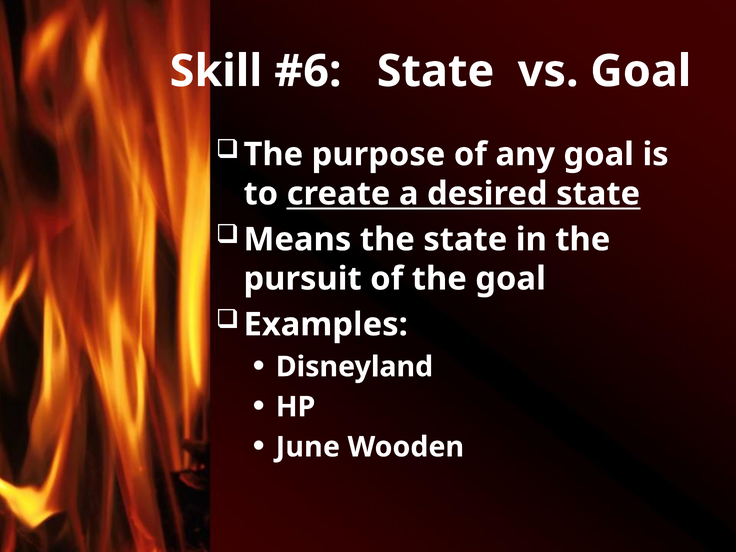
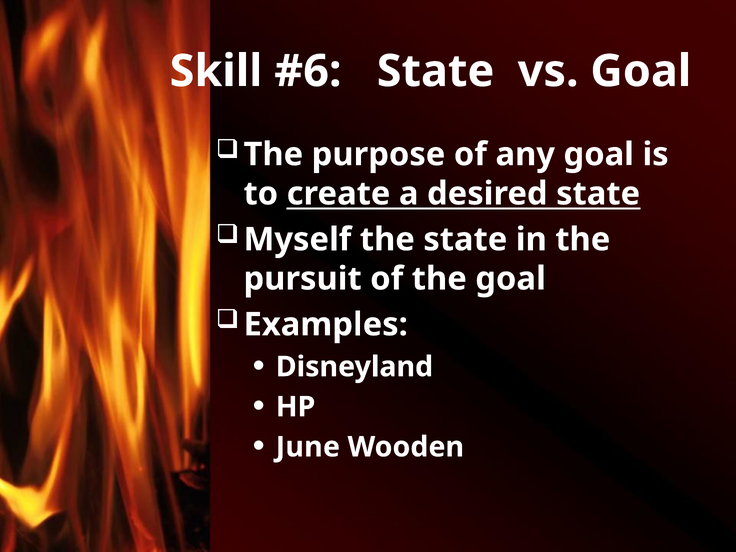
Means: Means -> Myself (297, 239)
